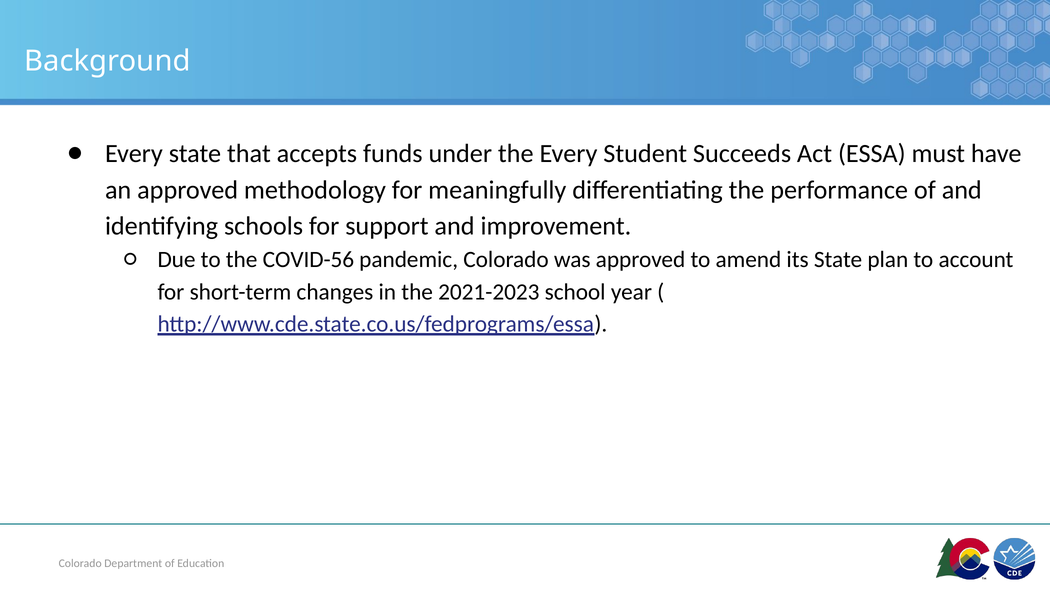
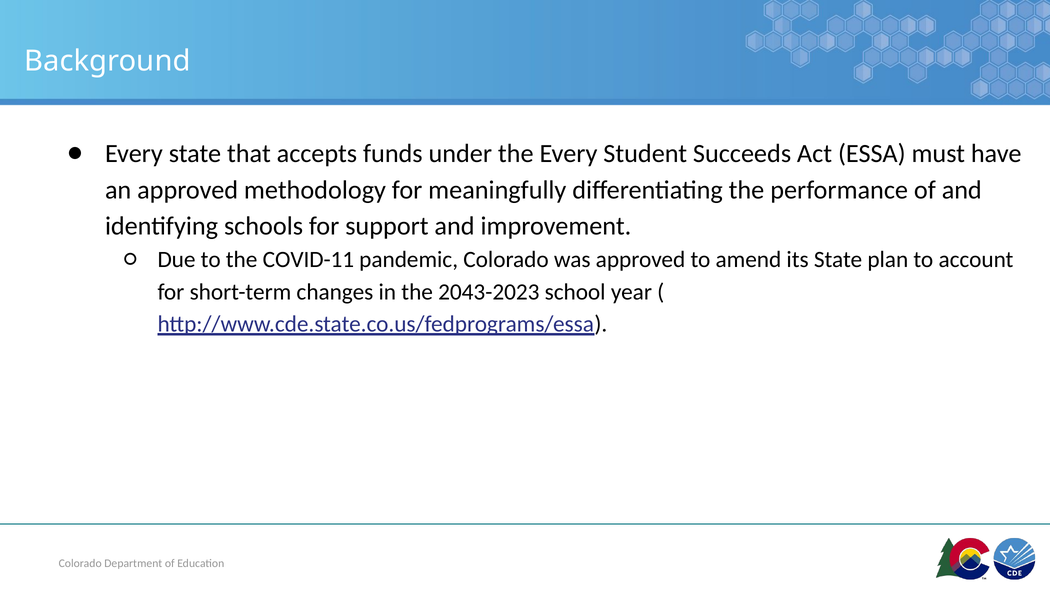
COVID-56: COVID-56 -> COVID-11 (308, 260)
2021-2023: 2021-2023 -> 2043-2023 (489, 292)
